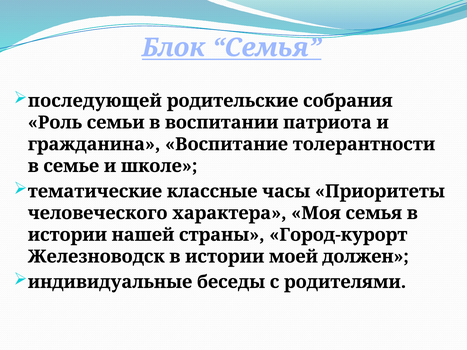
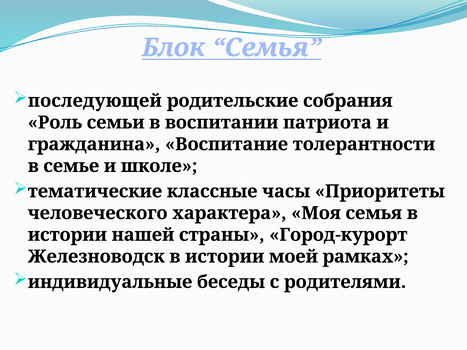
должен: должен -> рамках (366, 257)
